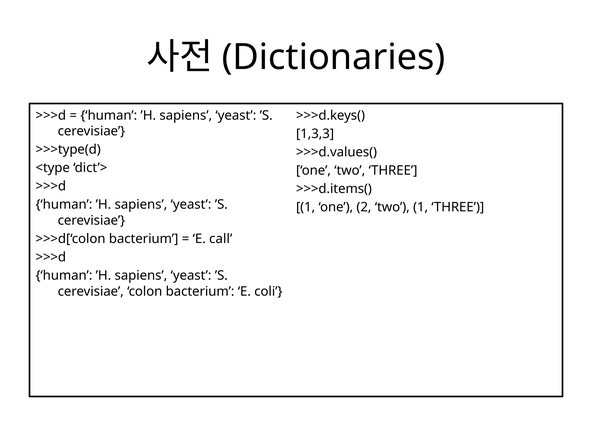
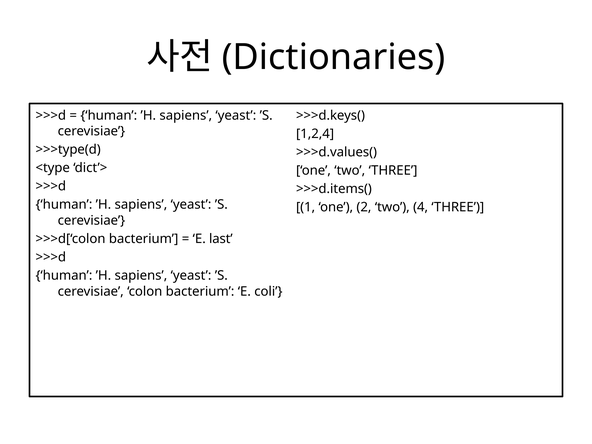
1,3,3: 1,3,3 -> 1,2,4 (315, 134)
two 1: 1 -> 4 (421, 207)
call: call -> last (221, 239)
